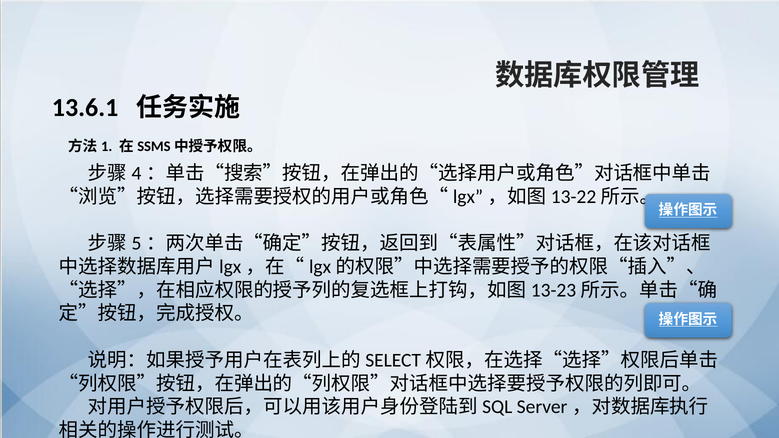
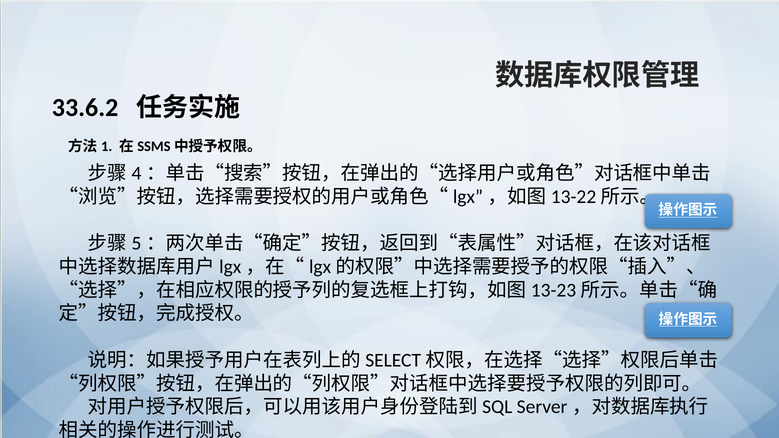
13.6.1: 13.6.1 -> 33.6.2 (85, 108)
